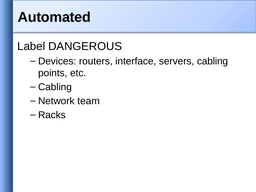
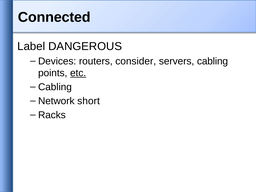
Automated: Automated -> Connected (54, 17)
interface: interface -> consider (136, 61)
etc underline: none -> present (78, 73)
team: team -> short (89, 101)
